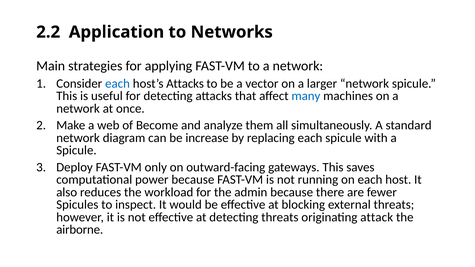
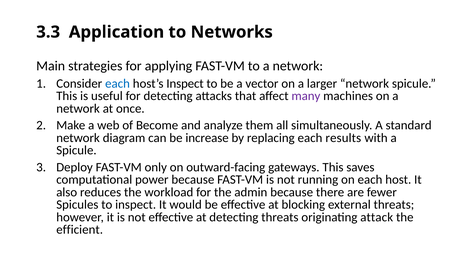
2.2: 2.2 -> 3.3 (48, 32)
host’s Attacks: Attacks -> Inspect (185, 84)
many colour: blue -> purple (306, 96)
each spicule: spicule -> results (343, 138)
airborne: airborne -> efficient (80, 230)
